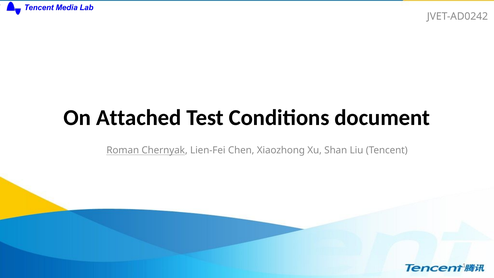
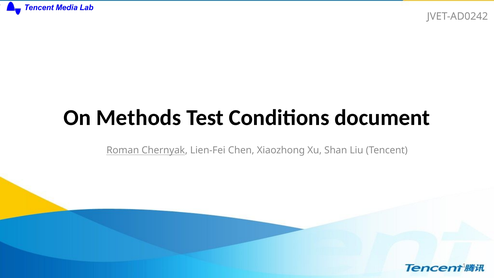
Attached: Attached -> Methods (139, 118)
